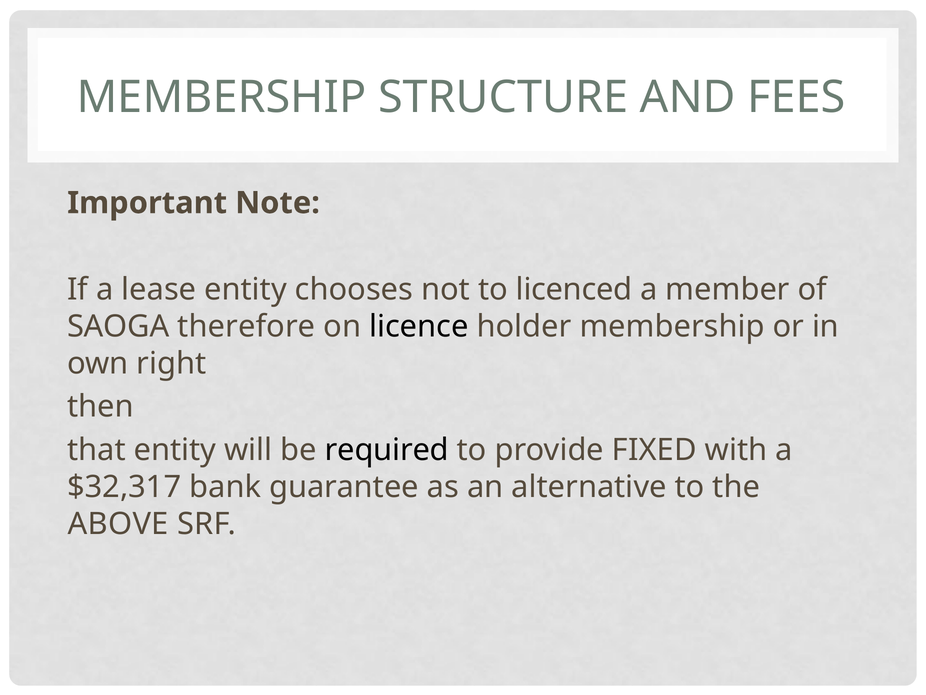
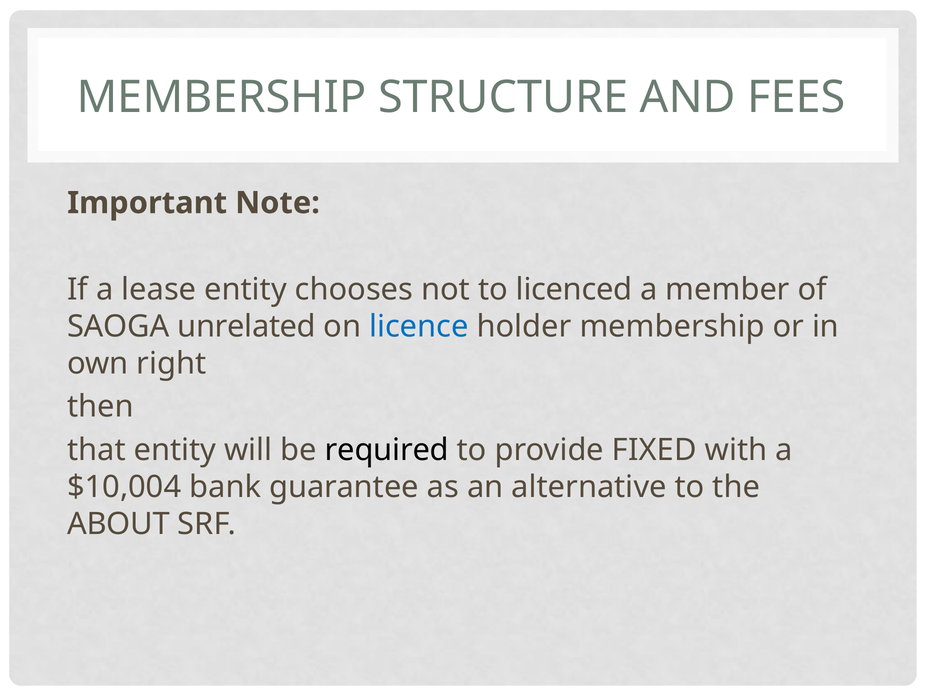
therefore: therefore -> unrelated (247, 326)
licence colour: black -> blue (419, 326)
$32,317: $32,317 -> $10,004 (124, 487)
ABOVE: ABOVE -> ABOUT (118, 524)
